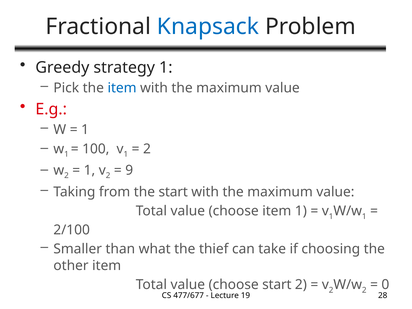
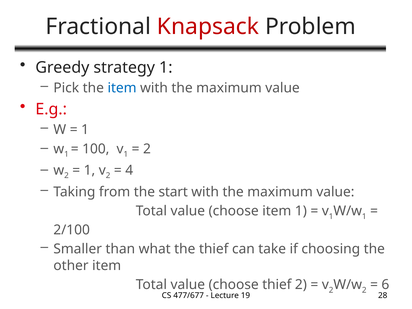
Knapsack colour: blue -> red (208, 27)
9: 9 -> 4 (129, 170)
choose start: start -> thief (277, 285)
0: 0 -> 6 (385, 285)
